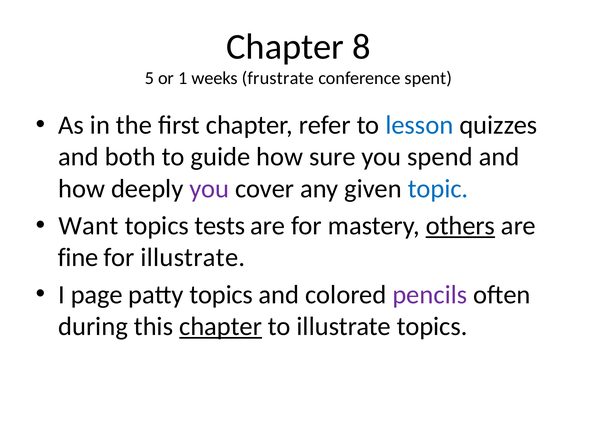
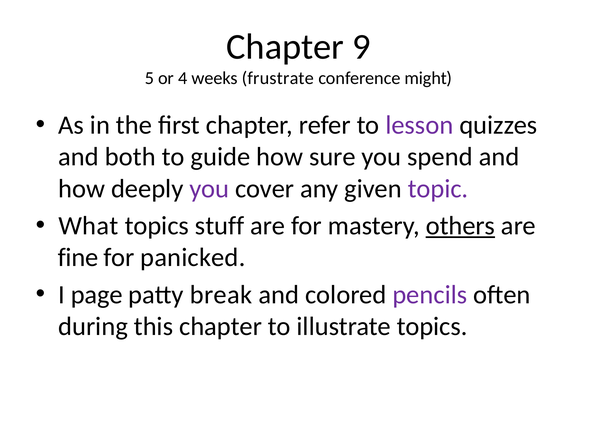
8: 8 -> 9 (361, 47)
1: 1 -> 4 (183, 78)
spent: spent -> might (428, 78)
lesson colour: blue -> purple (419, 125)
topic colour: blue -> purple (438, 189)
Want: Want -> What (88, 226)
tests: tests -> stuff (220, 226)
for illustrate: illustrate -> panicked (193, 258)
patty topics: topics -> break (221, 295)
chapter underline: present -> none (221, 327)
